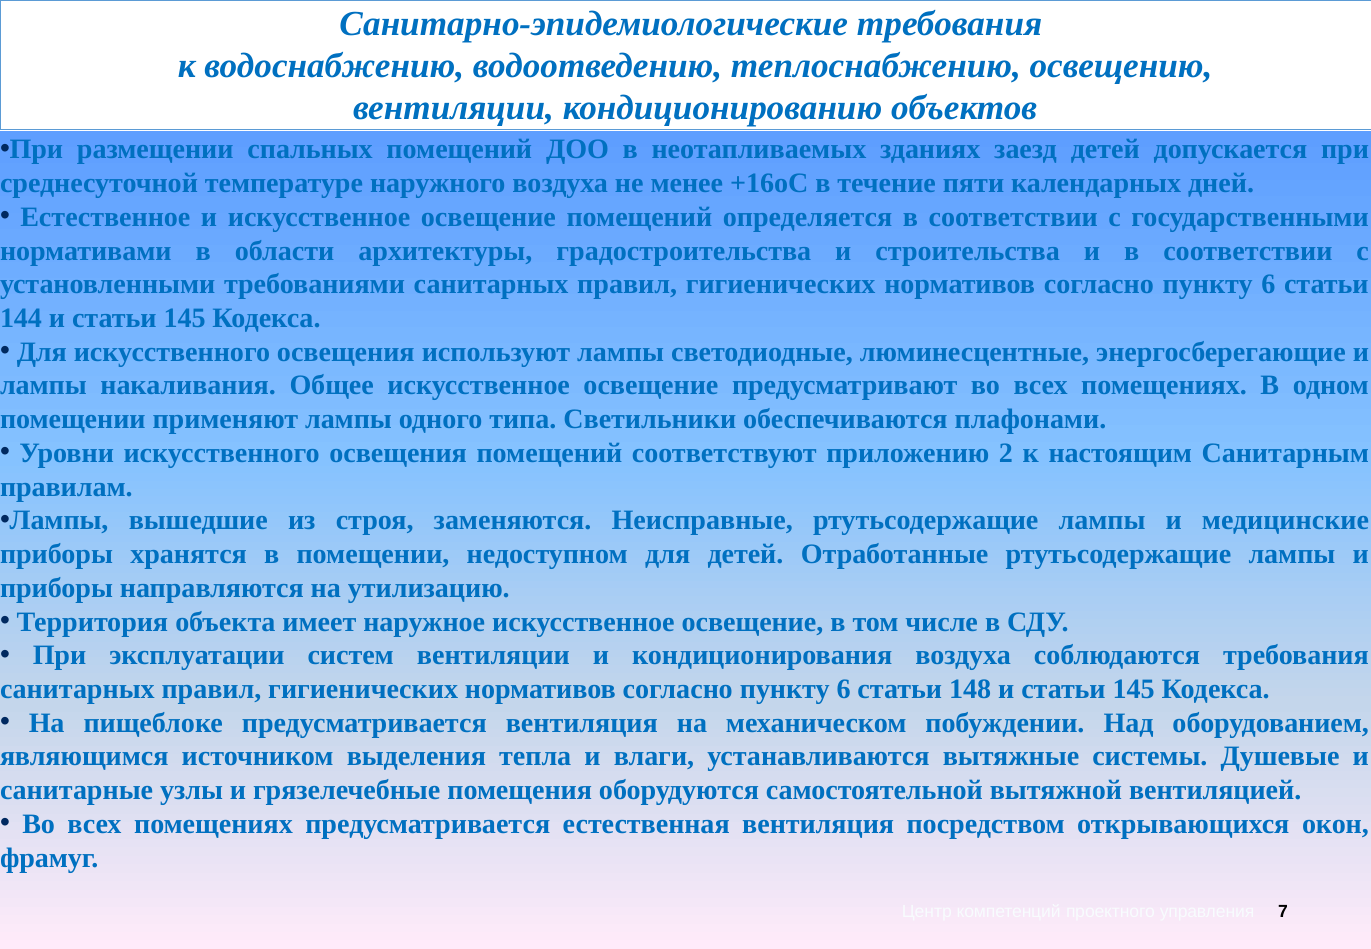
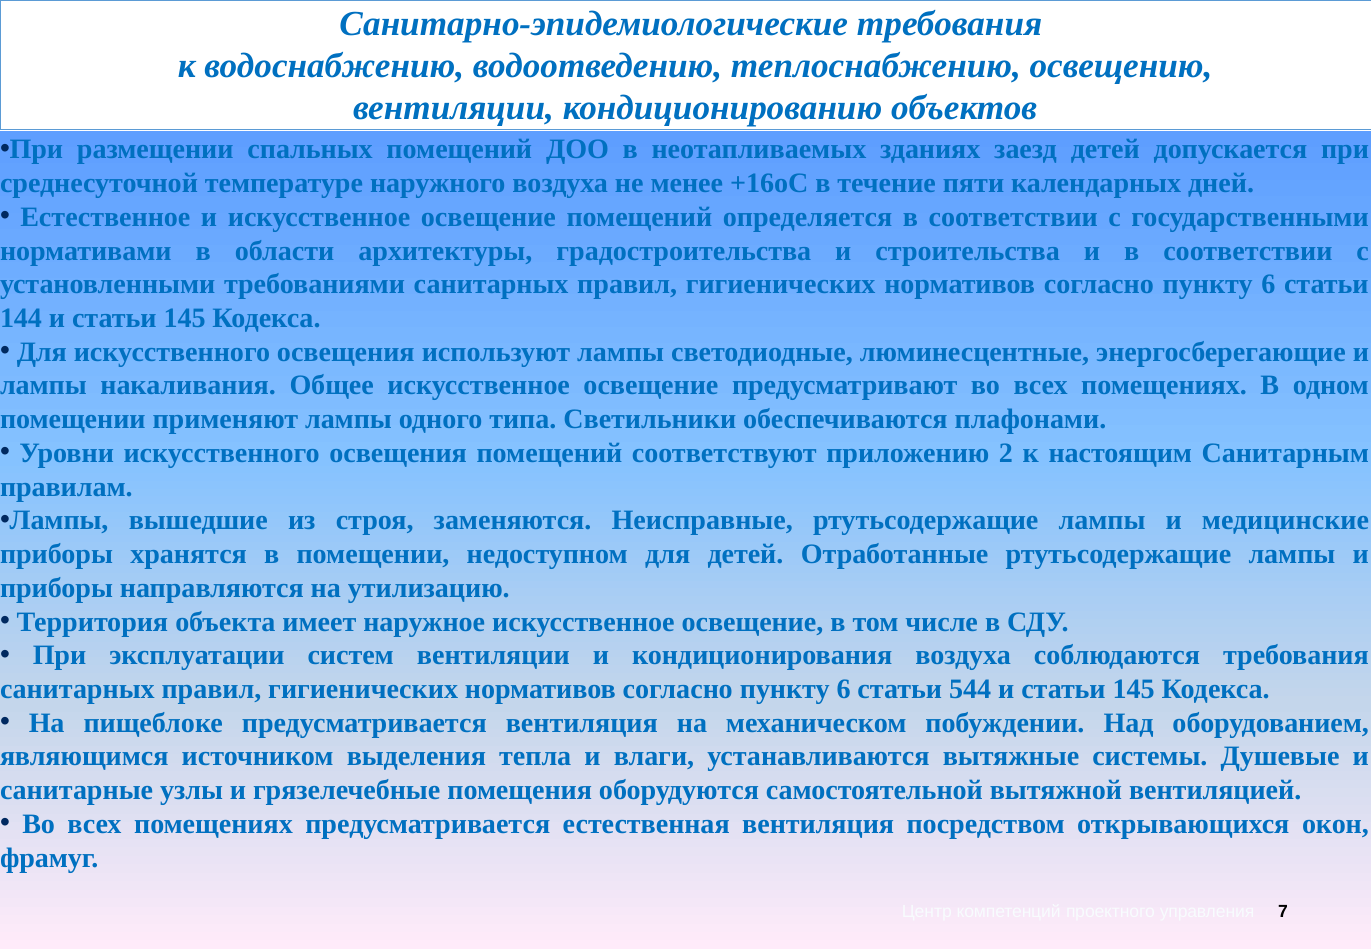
148: 148 -> 544 (970, 689)
